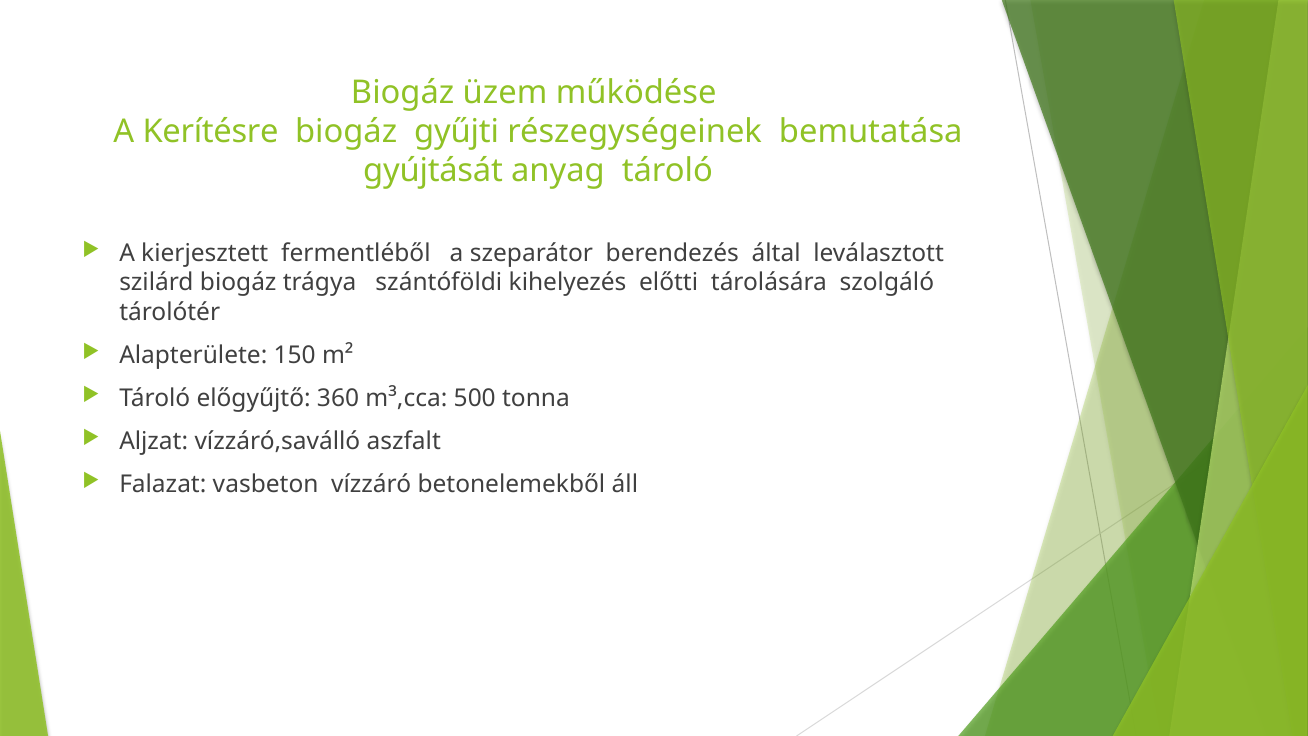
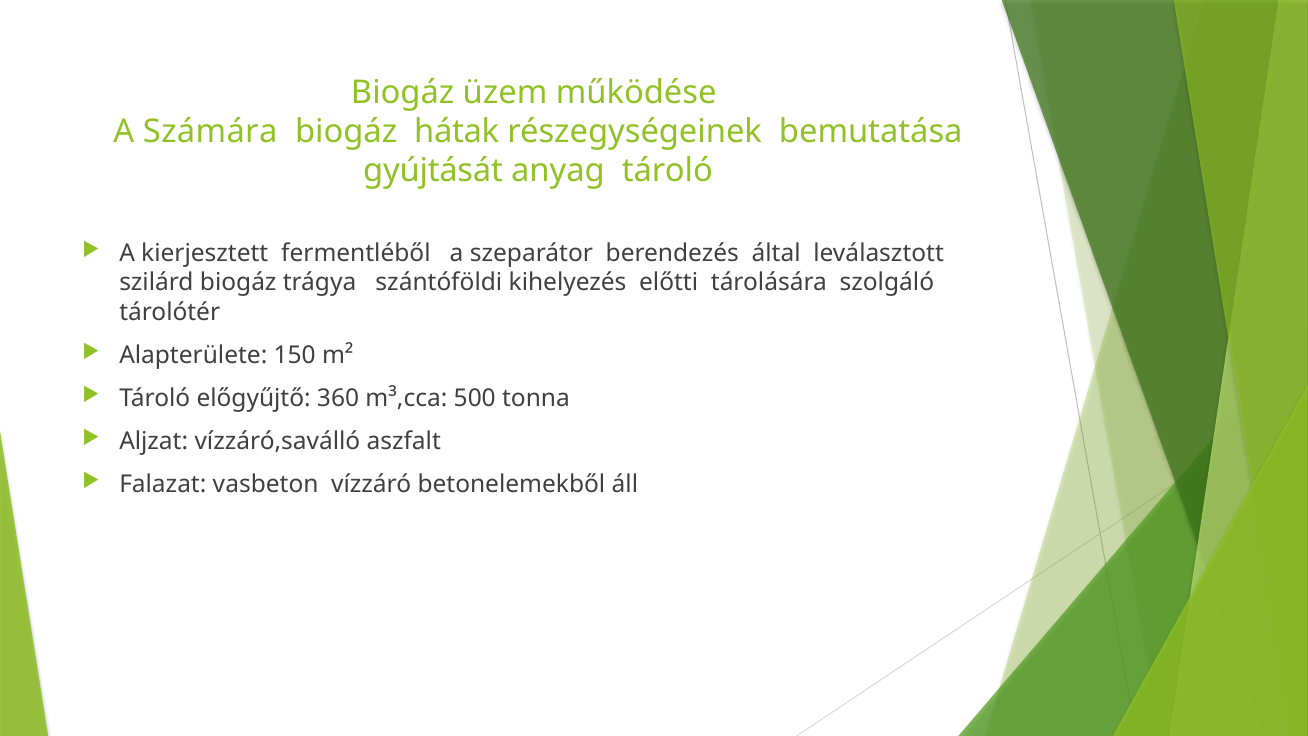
Kerítésre: Kerítésre -> Számára (210, 131)
gyűjti: gyűjti -> hátak (457, 131)
